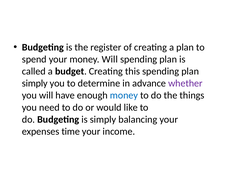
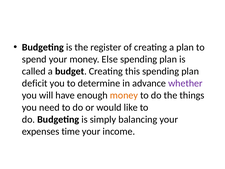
money Will: Will -> Else (110, 59)
simply: simply -> deficit (35, 83)
money colour: blue -> orange (124, 95)
